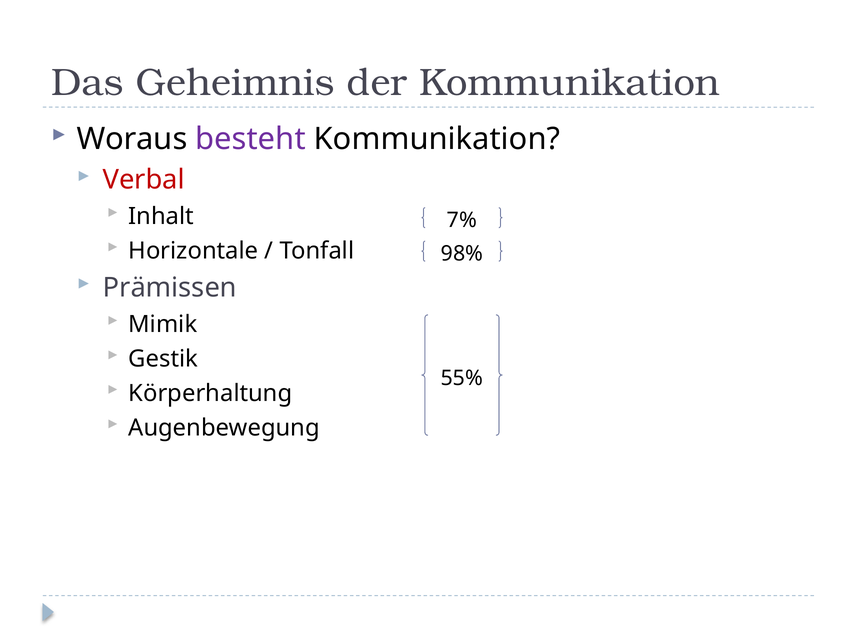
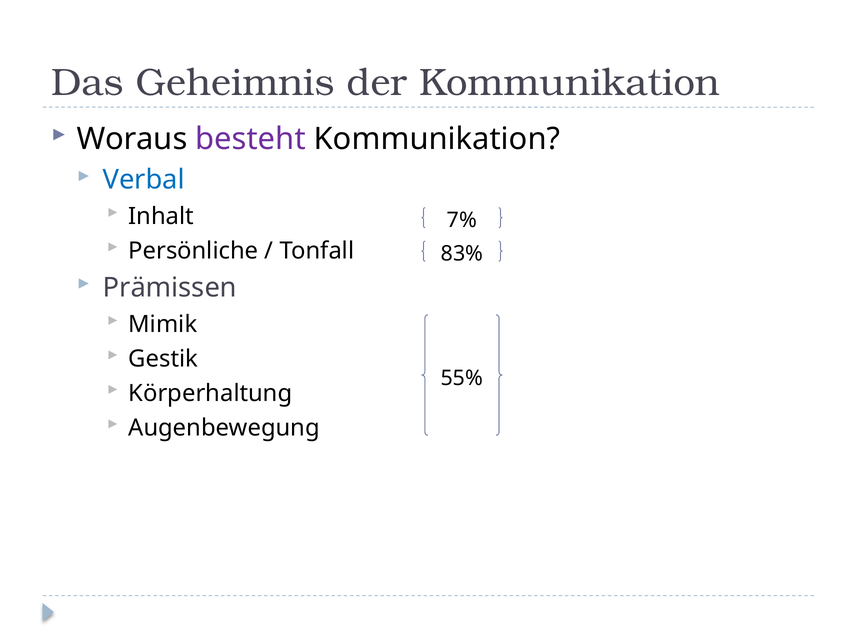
Verbal colour: red -> blue (144, 180)
Horizontale: Horizontale -> Persönliche (193, 251)
98%: 98% -> 83% (462, 253)
